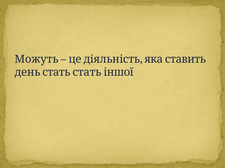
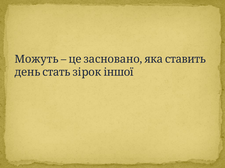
діяльність: діяльність -> засновано (113, 59)
стать стать: стать -> зірок (87, 73)
